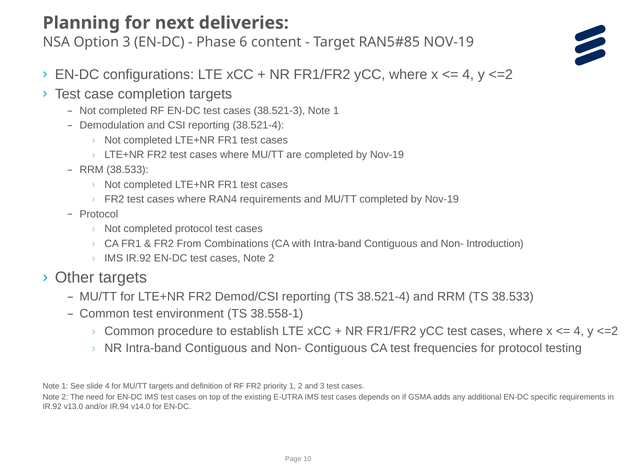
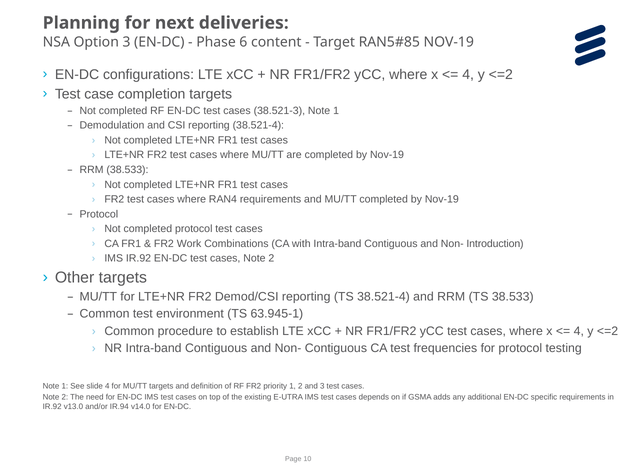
From: From -> Work (189, 244)
38.558-1: 38.558-1 -> 63.945-1 (277, 314)
